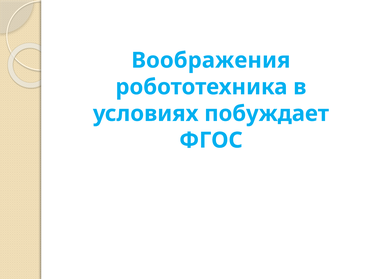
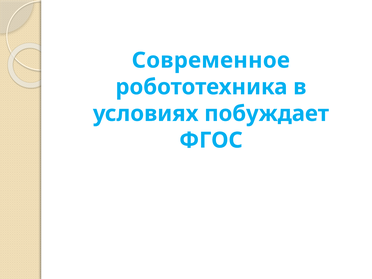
Воображения: Воображения -> Современное (211, 60)
